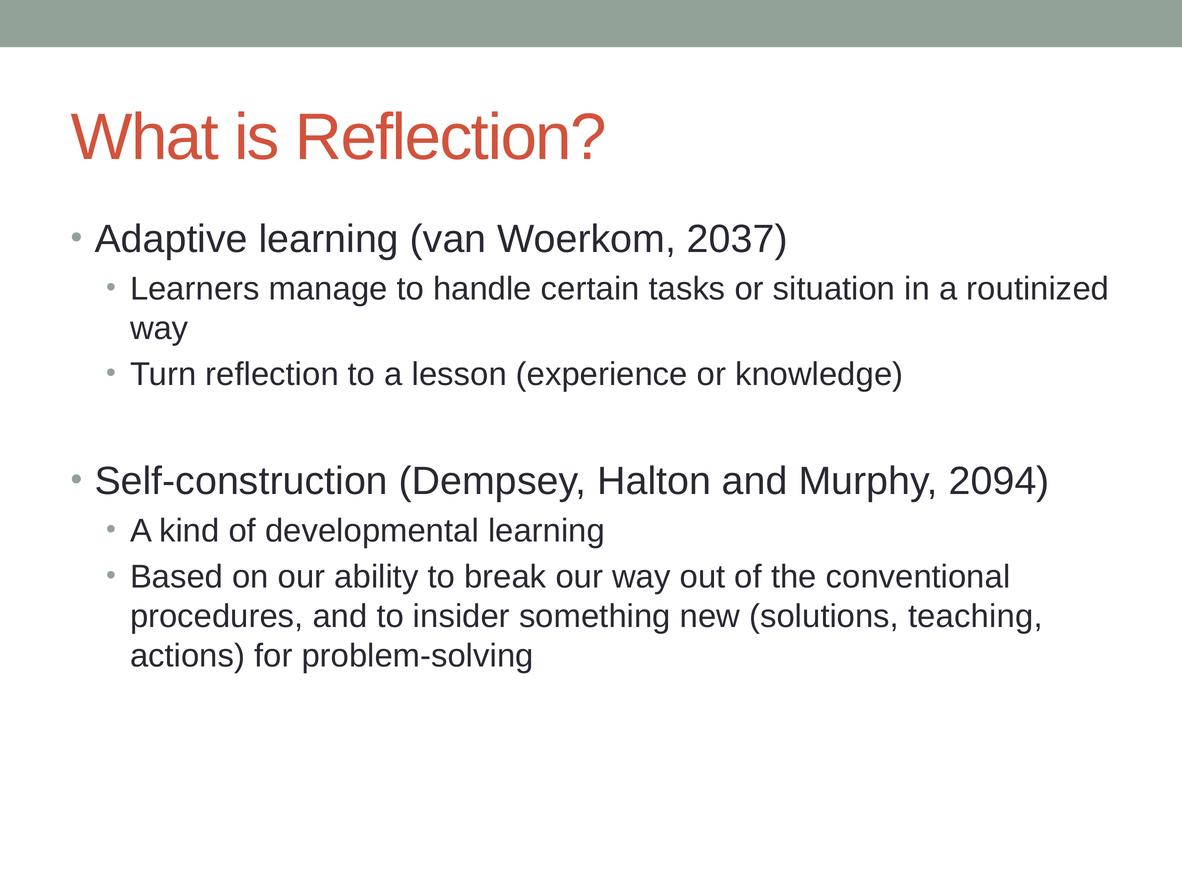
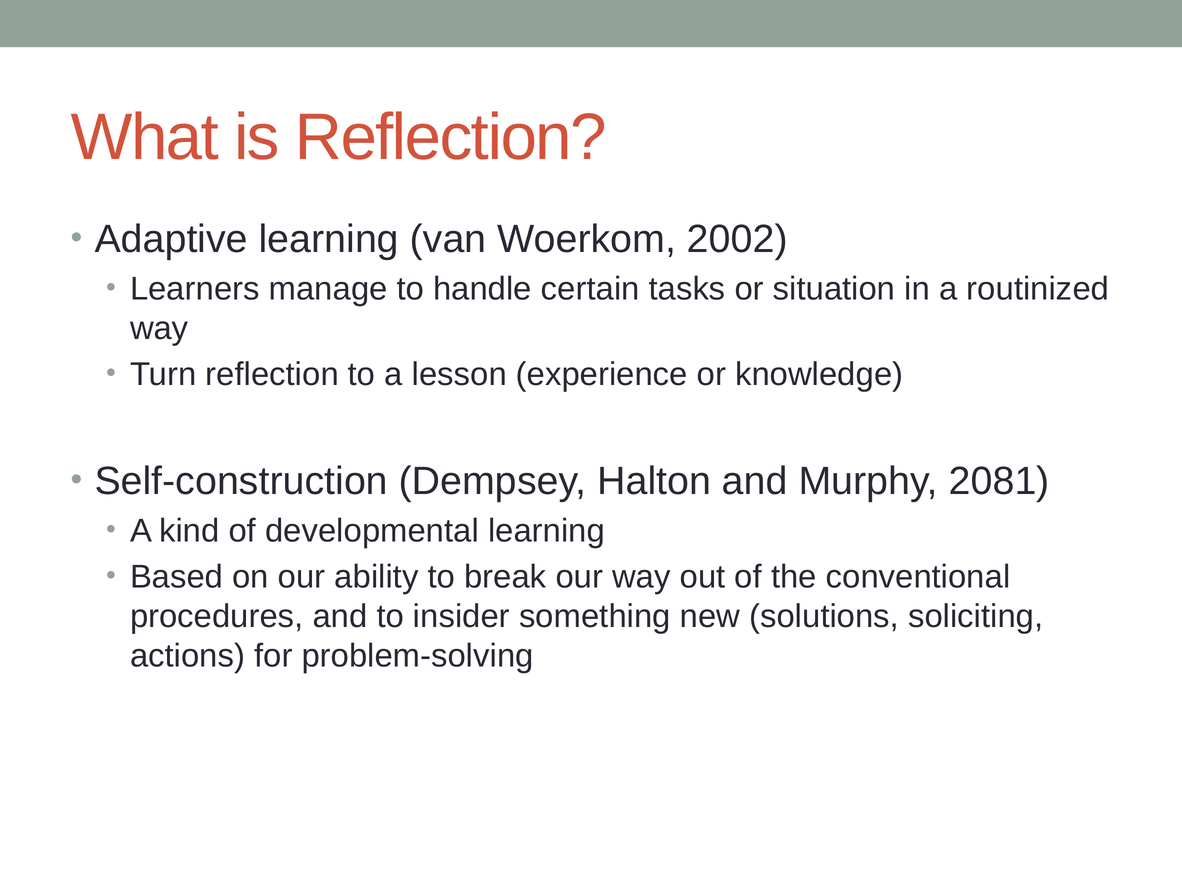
2037: 2037 -> 2002 (737, 239)
2094: 2094 -> 2081 (999, 481)
teaching: teaching -> soliciting (976, 616)
